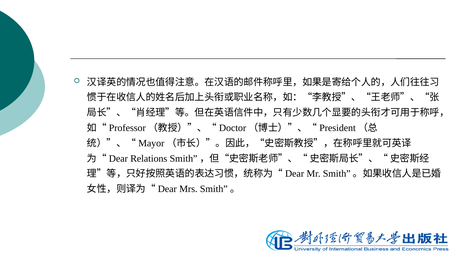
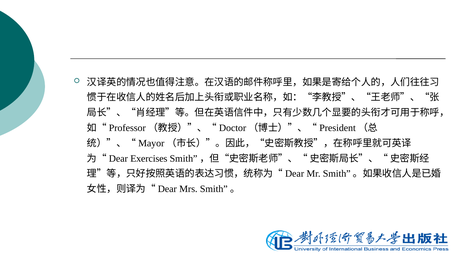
Relations: Relations -> Exercises (149, 158)
